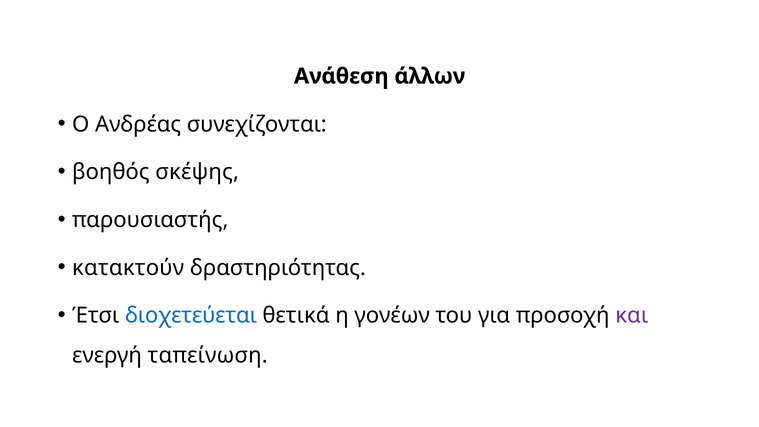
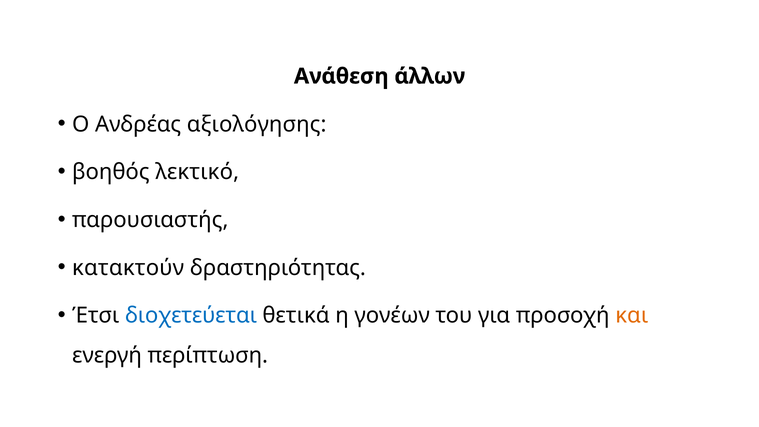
συνεχίζονται: συνεχίζονται -> αξιολόγησης (257, 124)
σκέψης: σκέψης -> λεκτικό (197, 172)
και colour: purple -> orange (632, 316)
ταπείνωση: ταπείνωση -> περίπτωση (208, 355)
